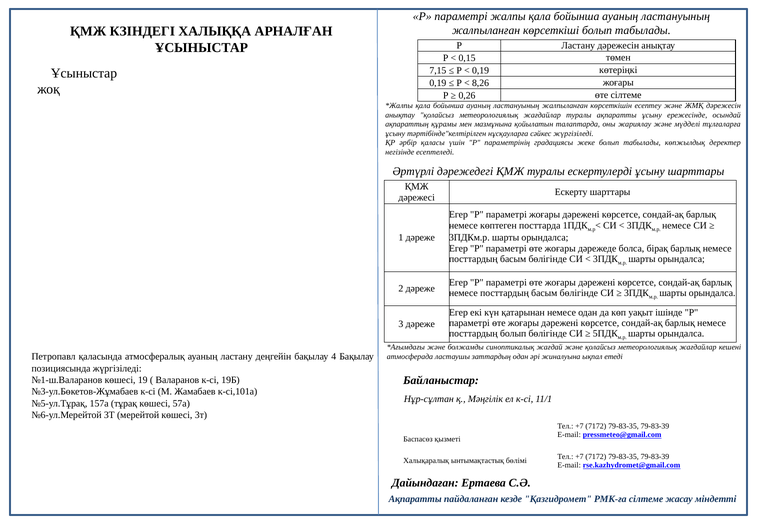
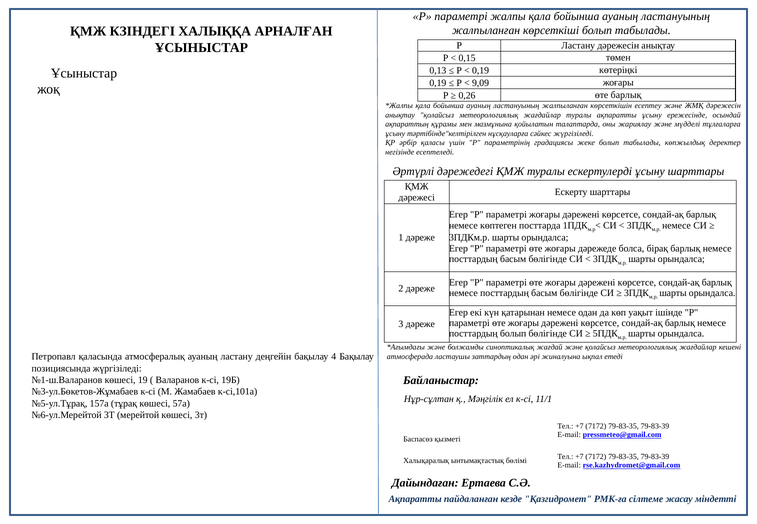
7,15: 7,15 -> 0,13 (438, 71)
8,26: 8,26 -> 9,09 (481, 83)
өте сілтеме: сілтеме -> барлық (626, 95)
